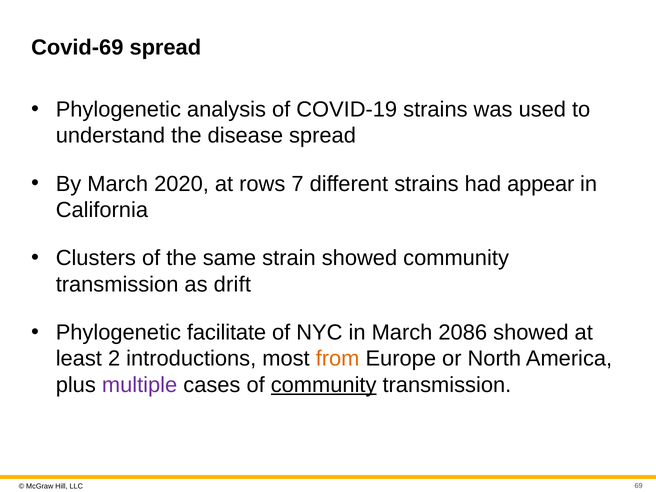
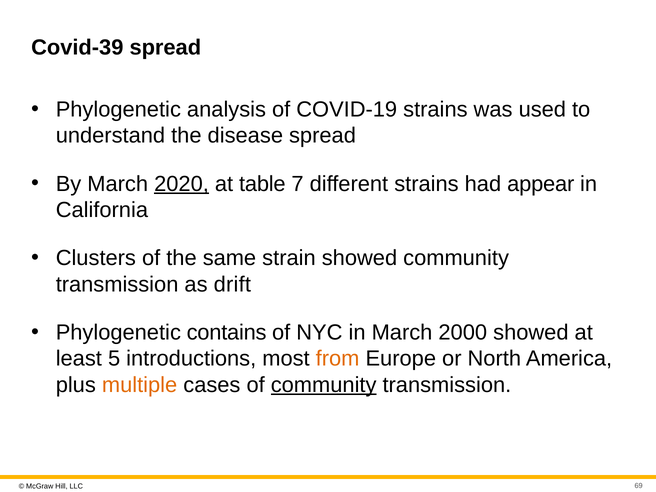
Covid-69: Covid-69 -> Covid-39 (77, 48)
2020 underline: none -> present (182, 184)
rows: rows -> table (262, 184)
facilitate: facilitate -> contains (227, 333)
2086: 2086 -> 2000 (463, 333)
2: 2 -> 5 (114, 359)
multiple colour: purple -> orange (140, 385)
